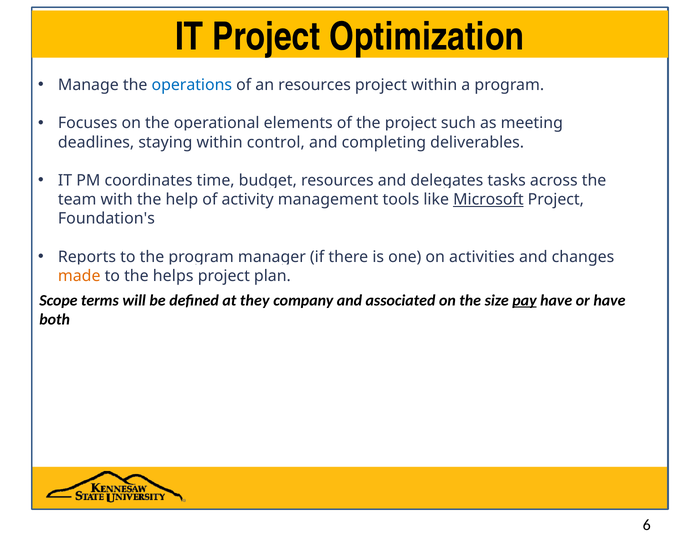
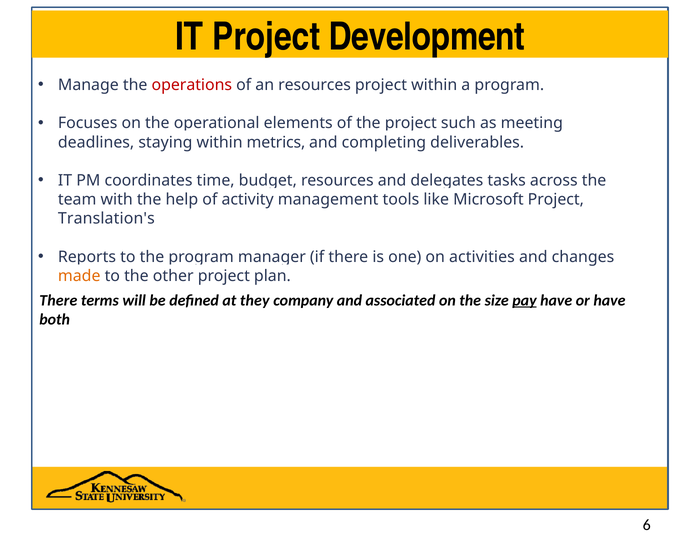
Optimization: Optimization -> Development (427, 37)
operations colour: blue -> red (192, 85)
control: control -> metrics (276, 142)
Microsoft underline: present -> none (488, 200)
Foundation's: Foundation's -> Translation's (106, 219)
helps: helps -> other (173, 276)
Scope: Scope -> There (58, 300)
